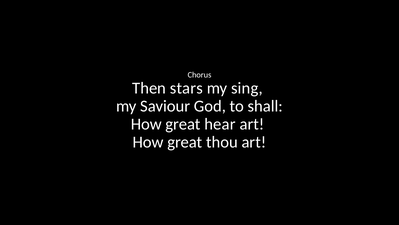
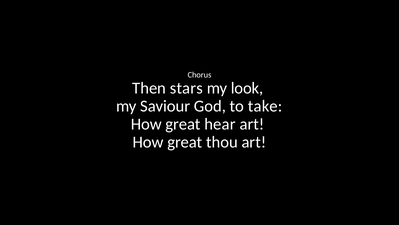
sing: sing -> look (247, 88)
shall: shall -> take (265, 106)
